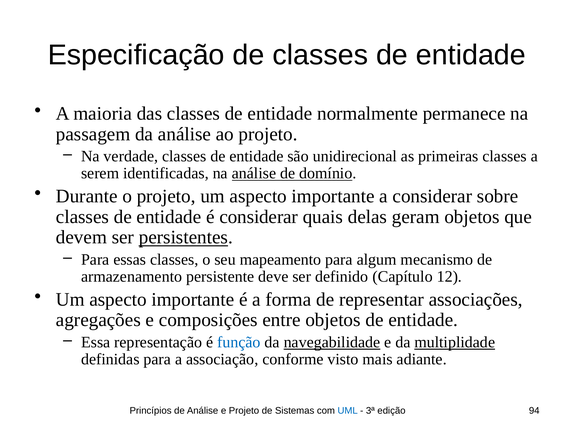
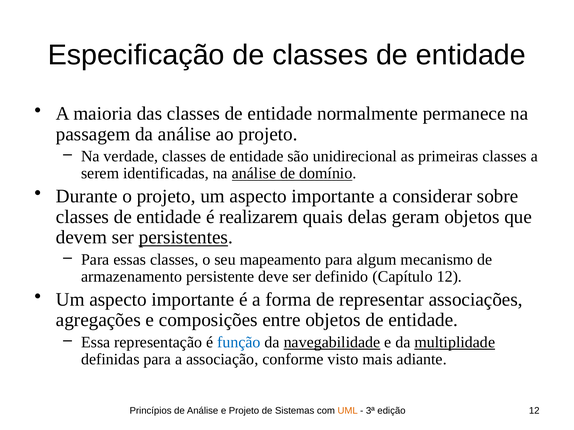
é considerar: considerar -> realizarem (259, 217)
UML colour: blue -> orange (348, 411)
edição 94: 94 -> 12 (534, 411)
